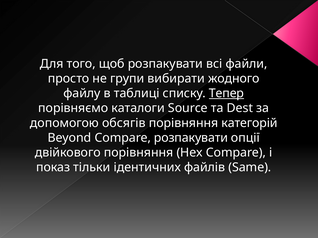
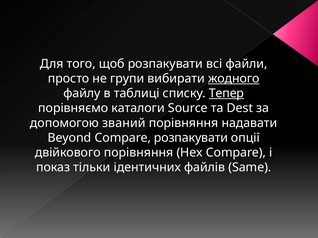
жодного underline: none -> present (234, 79)
обсягів: обсягів -> званий (124, 123)
категорій: категорій -> надавати (249, 123)
